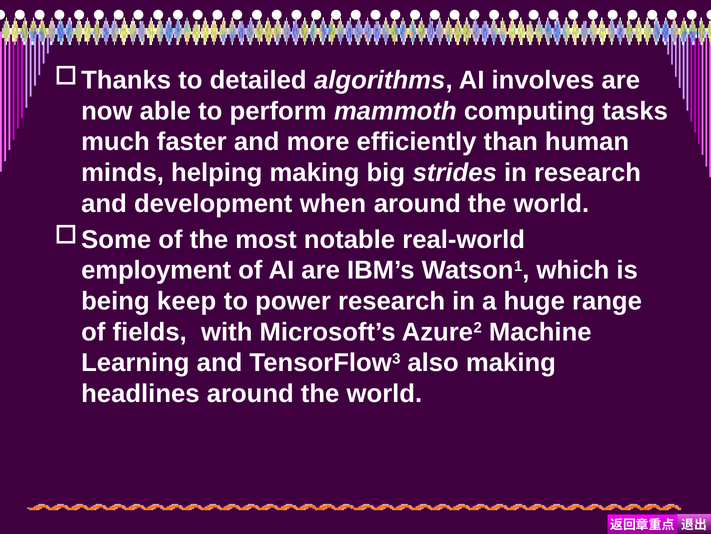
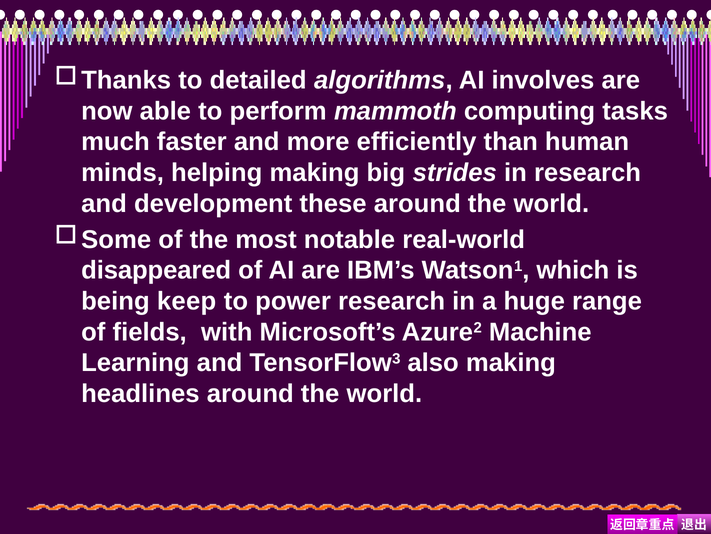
when: when -> these (333, 203)
employment: employment -> disappeared (156, 270)
